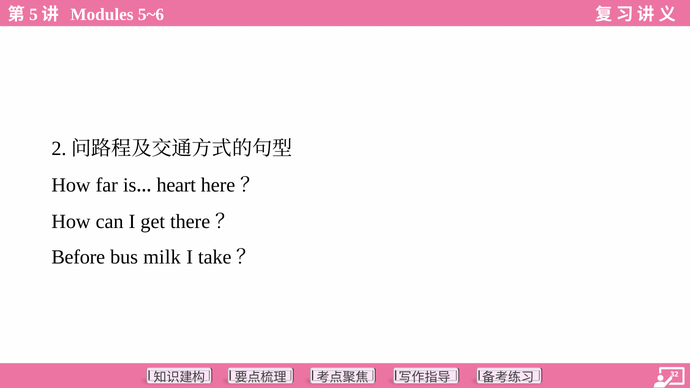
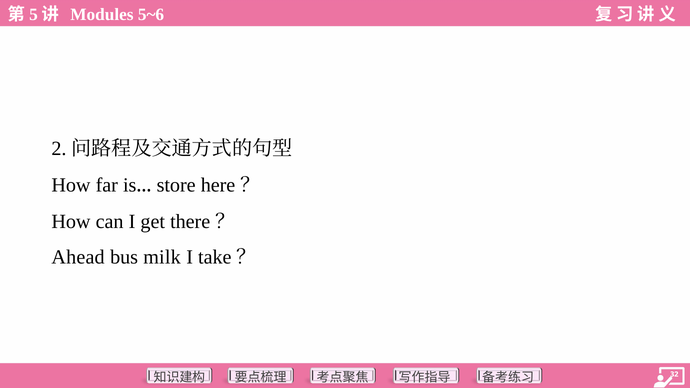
heart: heart -> store (176, 185)
Before: Before -> Ahead (78, 257)
